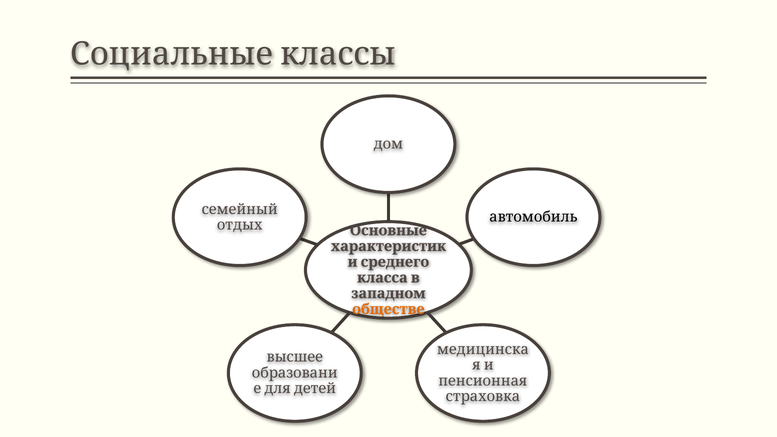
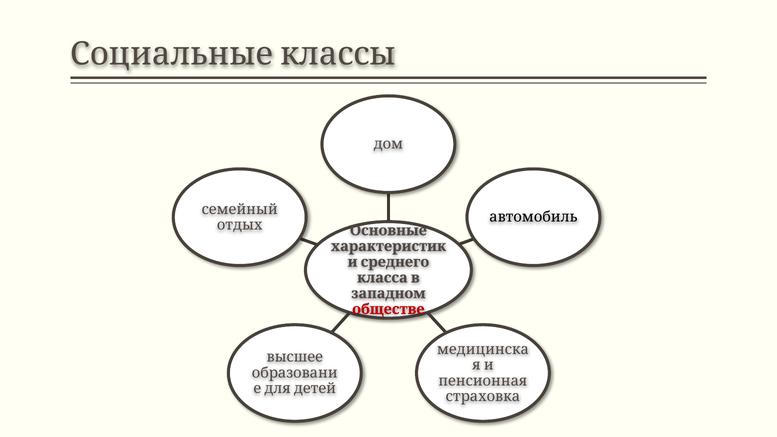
обществе colour: orange -> red (388, 309)
